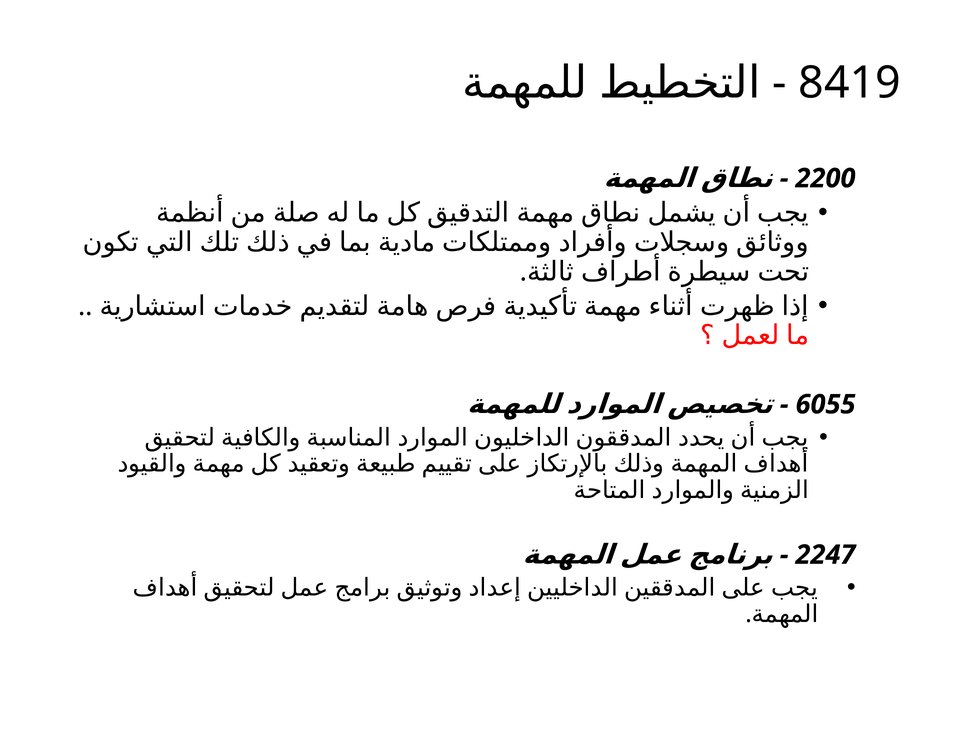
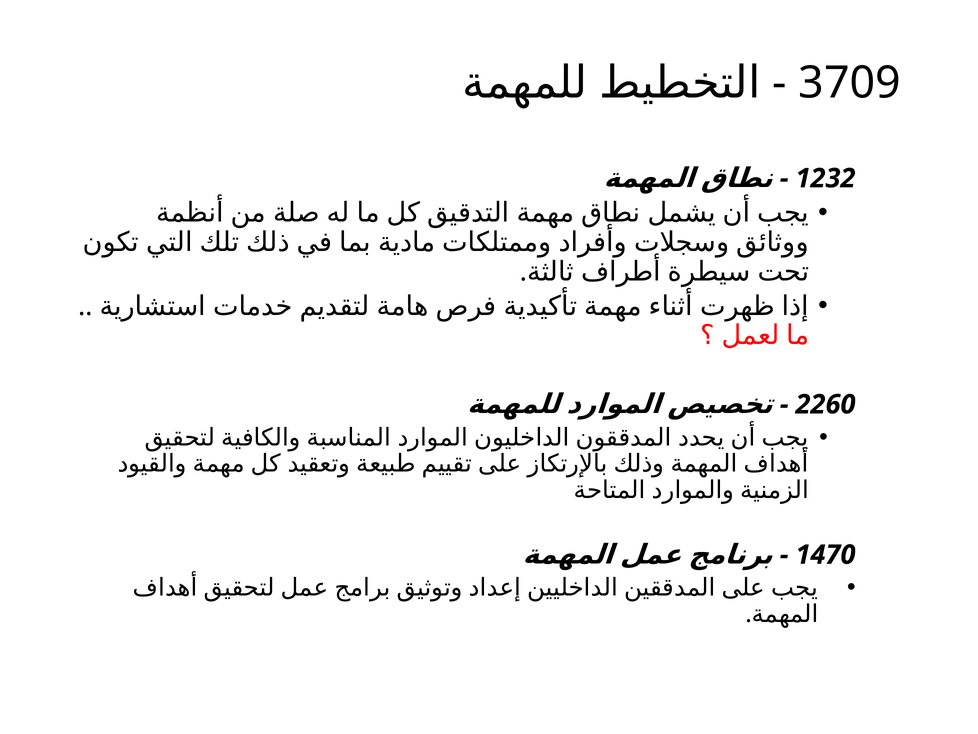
8419: 8419 -> 3709 (850, 83)
2200: 2200 -> 1232 (825, 178)
6055: 6055 -> 2260 (825, 404)
2247: 2247 -> 1470 (825, 554)
